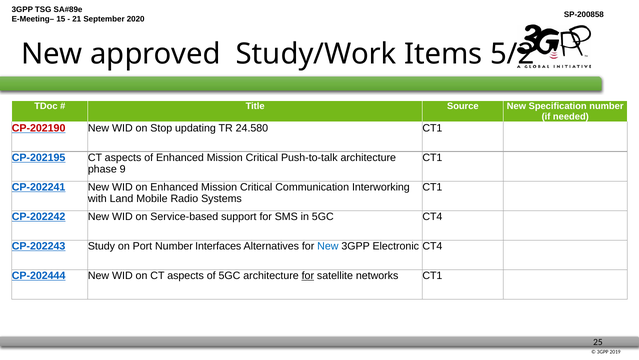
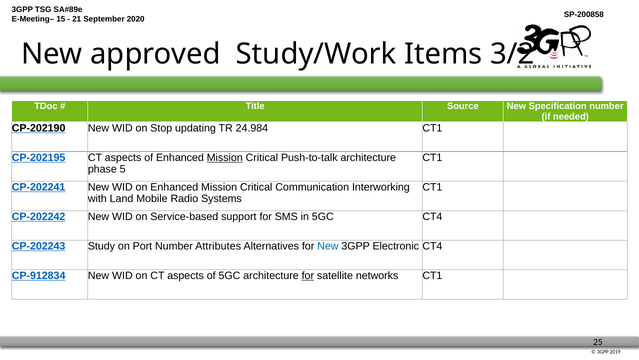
5/2: 5/2 -> 3/2 (512, 54)
CP-202190 colour: red -> black (39, 128)
24.580: 24.580 -> 24.984 (252, 128)
Mission underline: none -> present (225, 157)
9: 9 -> 5 (123, 169)
Interfaces: Interfaces -> Attributes (218, 246)
CP-202444: CP-202444 -> CP-912834 (39, 275)
